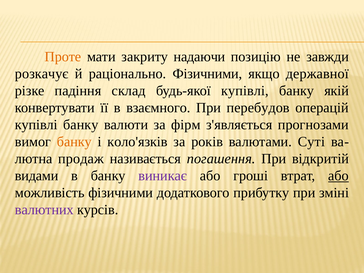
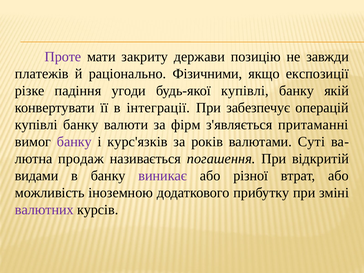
Проте colour: orange -> purple (63, 57)
надаючи: надаючи -> держави (199, 57)
розкачує: розкачує -> платежів (42, 74)
державної: державної -> експозиції (317, 74)
склад: склад -> угоди (129, 91)
взаємного: взаємного -> інтеграції (158, 108)
перебудов: перебудов -> забезпечує (258, 108)
прогнозами: прогнозами -> притаманні (313, 125)
банку colour: orange -> purple (74, 142)
коло'язків: коло'язків -> курс'язків (137, 142)
гроші: гроші -> різної (251, 176)
або underline: present -> none (338, 176)
можливість фізичними: фізичними -> іноземною (121, 193)
